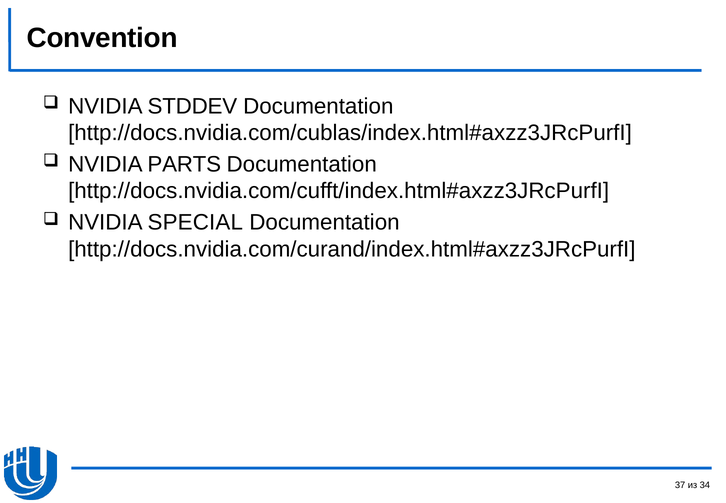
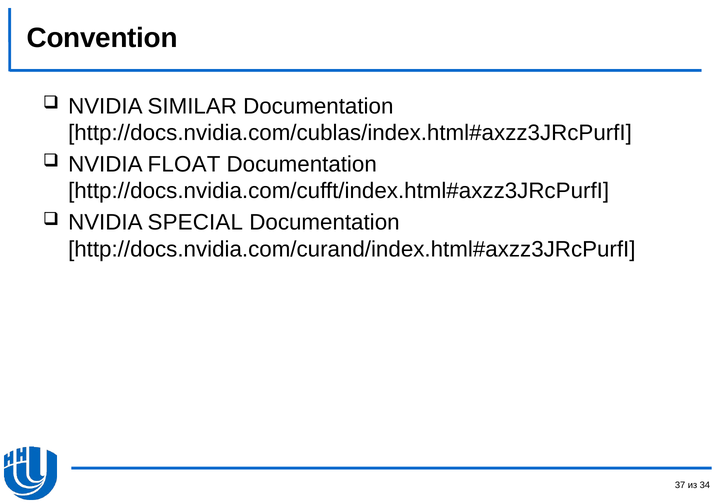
STDDEV: STDDEV -> SIMILAR (192, 106)
PARTS: PARTS -> FLOAT (184, 164)
